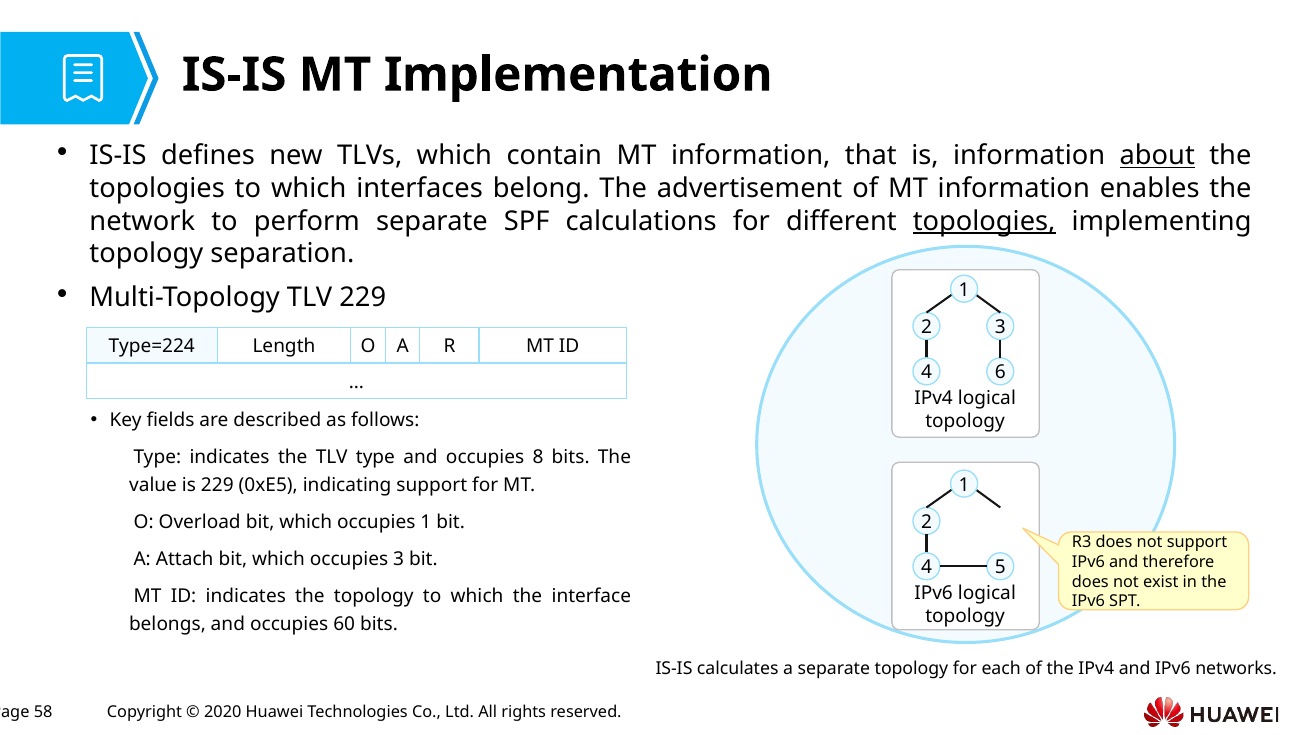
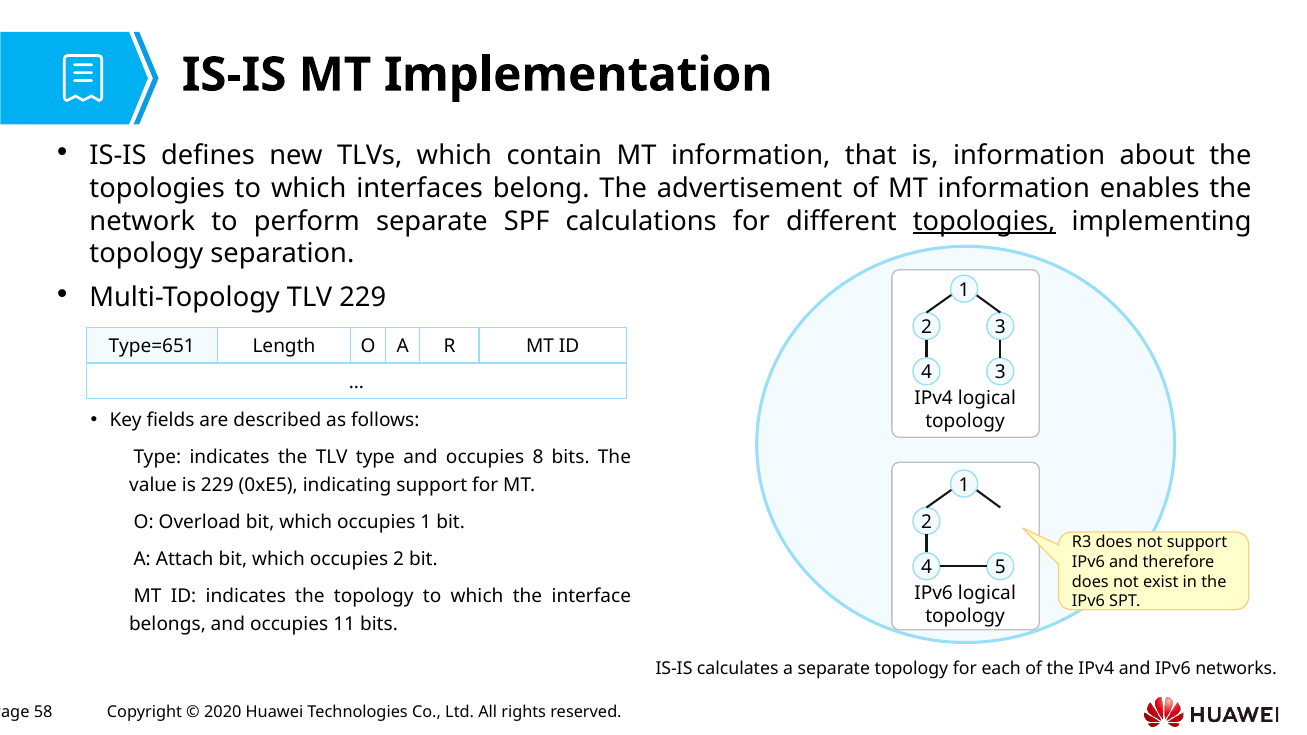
about underline: present -> none (1157, 156)
Type=224: Type=224 -> Type=651 (152, 346)
4 6: 6 -> 3 (1000, 373)
occupies 3: 3 -> 2 (399, 559)
60: 60 -> 11 (344, 625)
